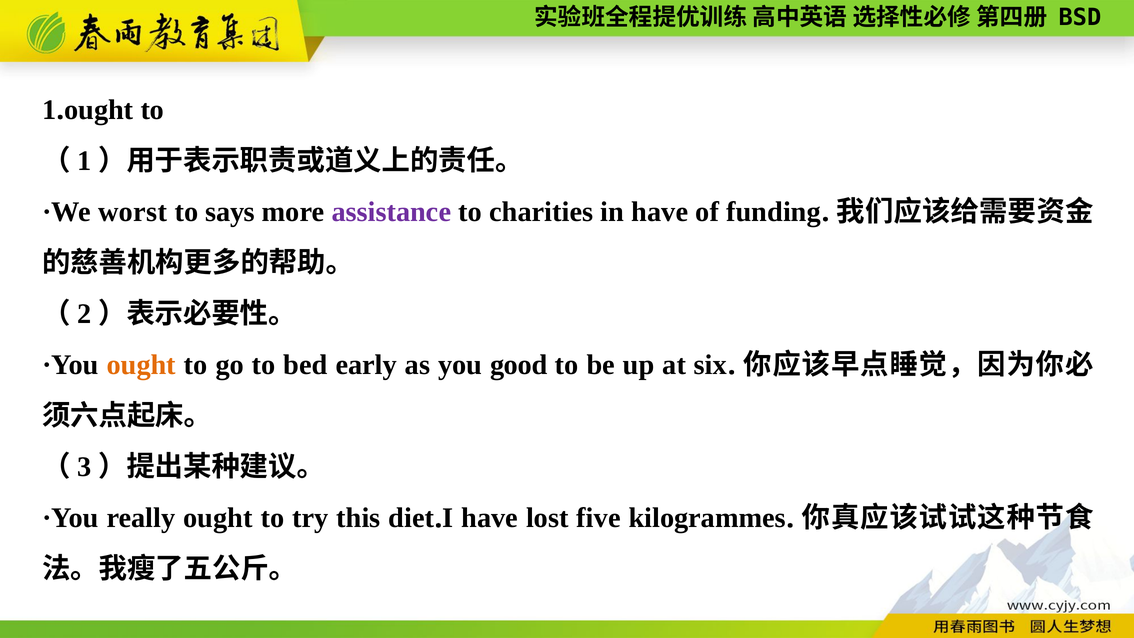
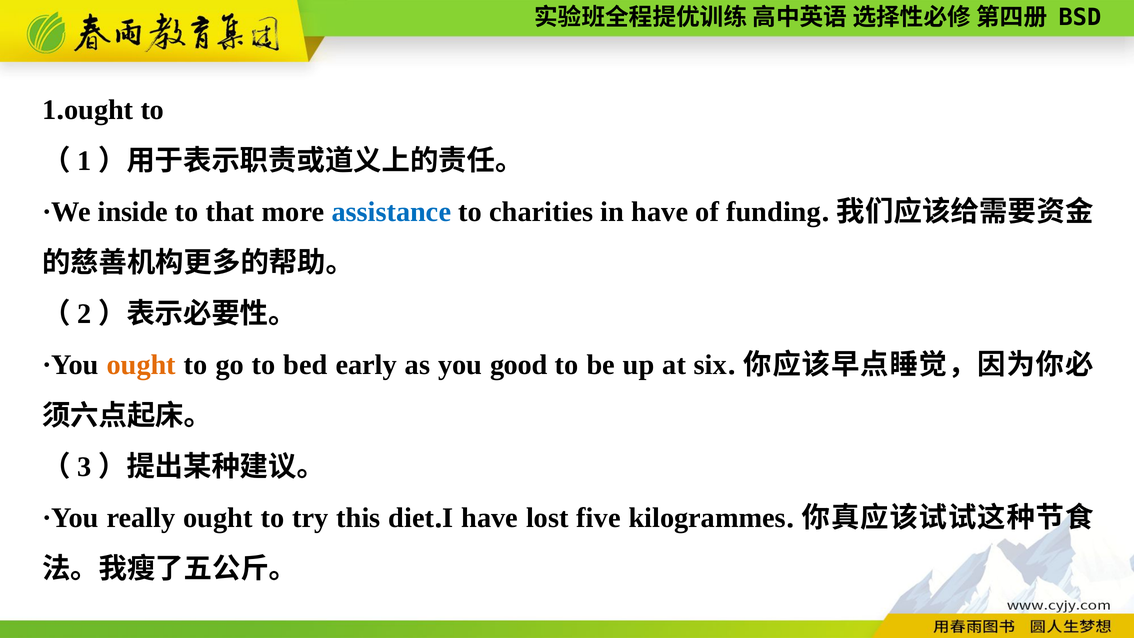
worst: worst -> inside (133, 212)
says: says -> that (230, 212)
assistance colour: purple -> blue (391, 212)
